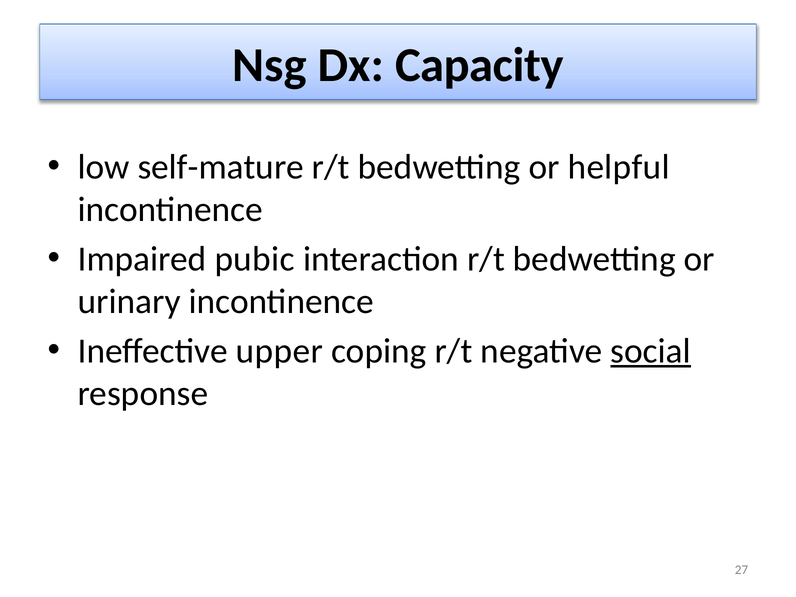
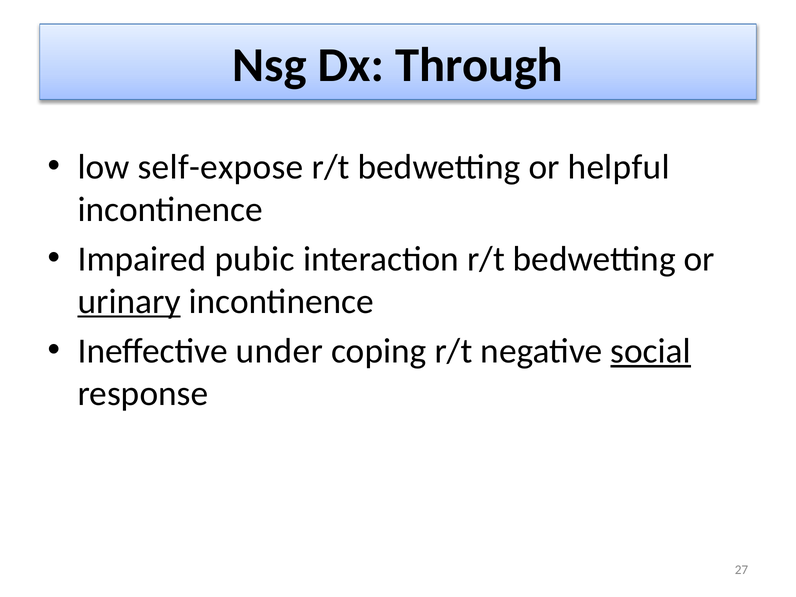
Capacity: Capacity -> Through (479, 65)
self-mature: self-mature -> self-expose (221, 167)
urinary underline: none -> present (129, 301)
upper: upper -> under (279, 351)
